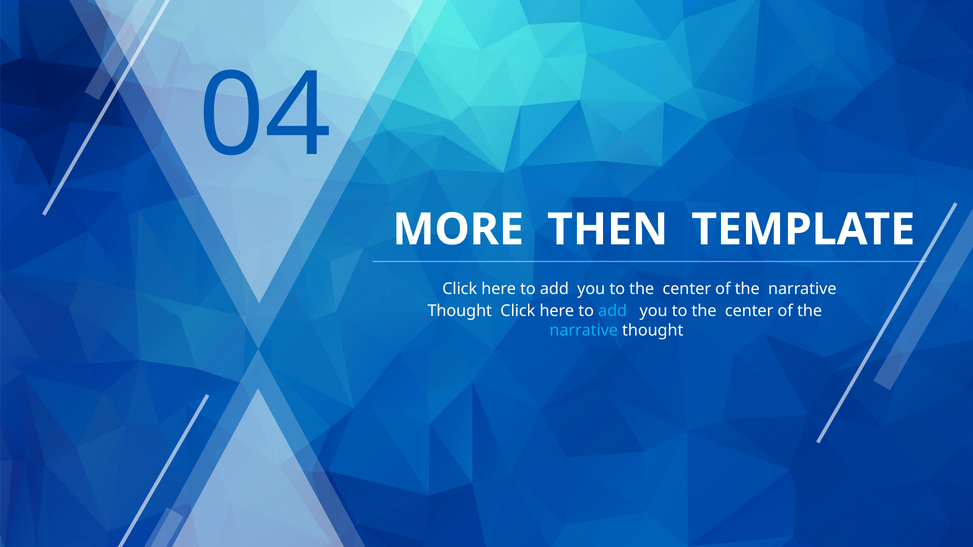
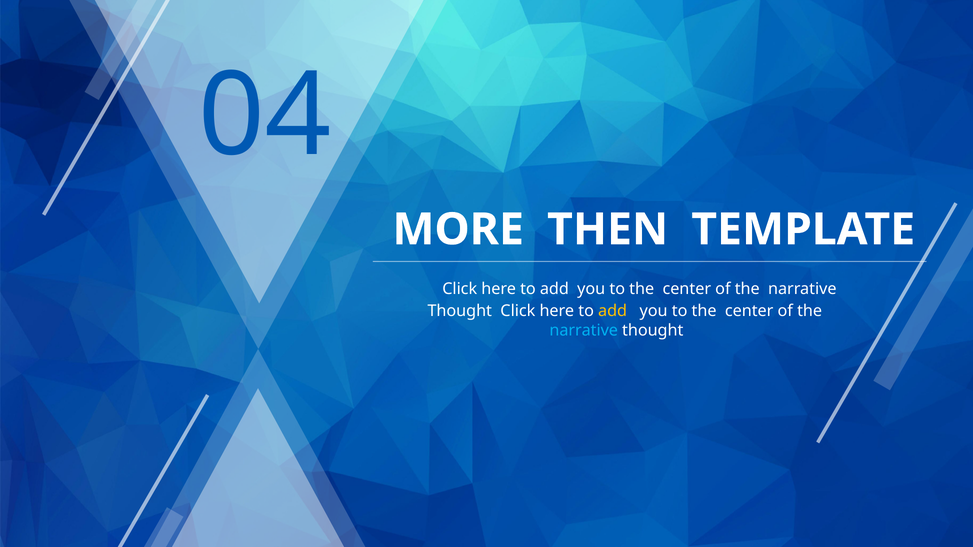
add colour: light blue -> yellow (613, 311)
